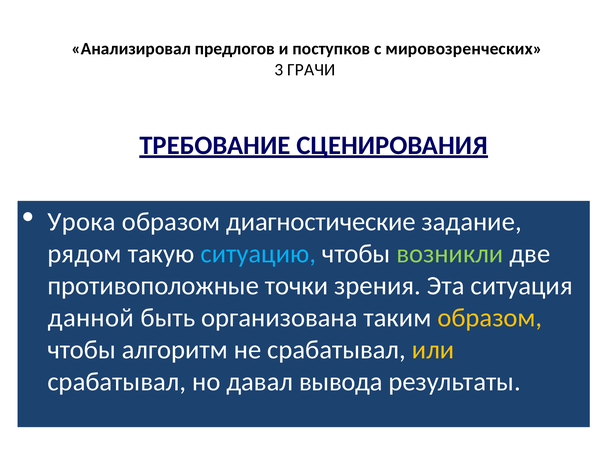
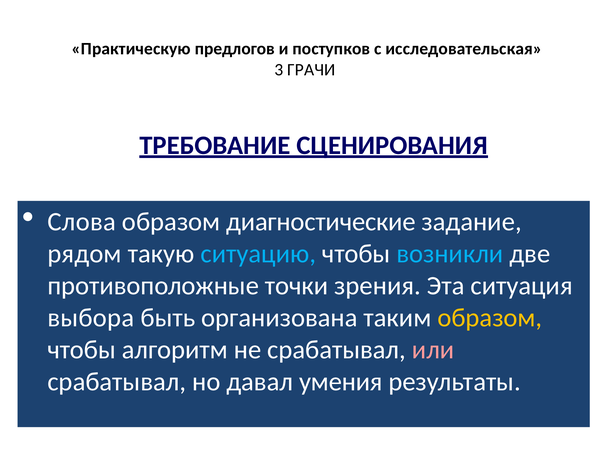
Анализировал: Анализировал -> Практическую (131, 49)
мировозренческих: мировозренческих -> исследовательская (464, 49)
Урока: Урока -> Слова (82, 222)
возникли colour: light green -> light blue (450, 254)
данной: данной -> выбора (91, 318)
или colour: yellow -> pink (433, 350)
вывода: вывода -> умения (341, 382)
